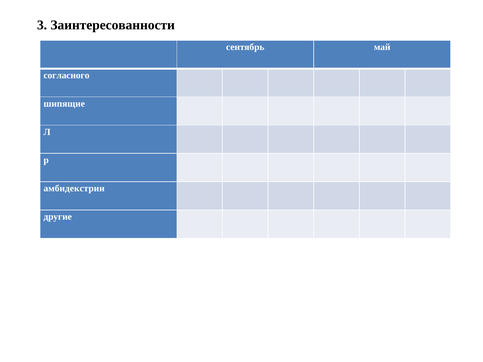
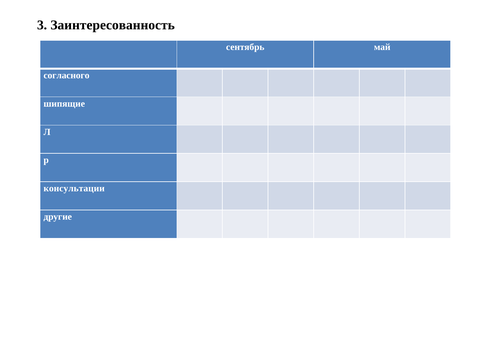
Заинтересованности: Заинтересованности -> Заинтересованность (113, 25)
амбидекстрии: амбидекстрии -> консультации (74, 189)
